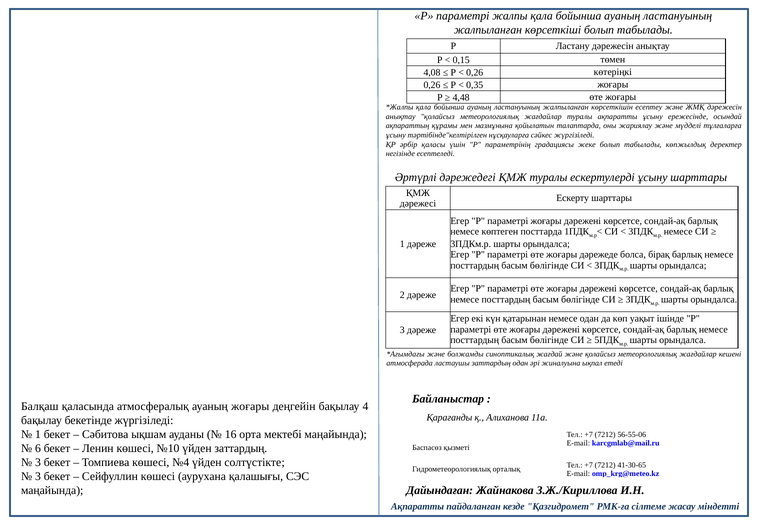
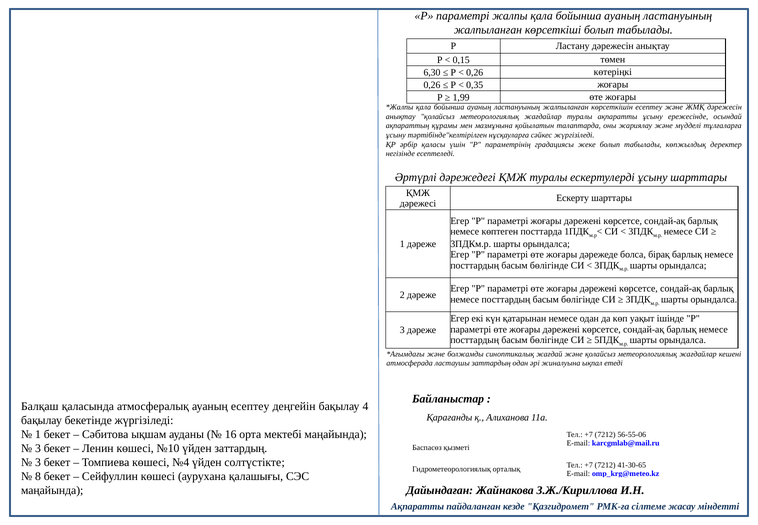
4,08: 4,08 -> 6,30 (432, 72)
4,48: 4,48 -> 1,99 (461, 97)
ауаның жоғары: жоғары -> есептеу (250, 406)
6: 6 -> 3 (38, 448)
3: 3 -> 8 (38, 476)
